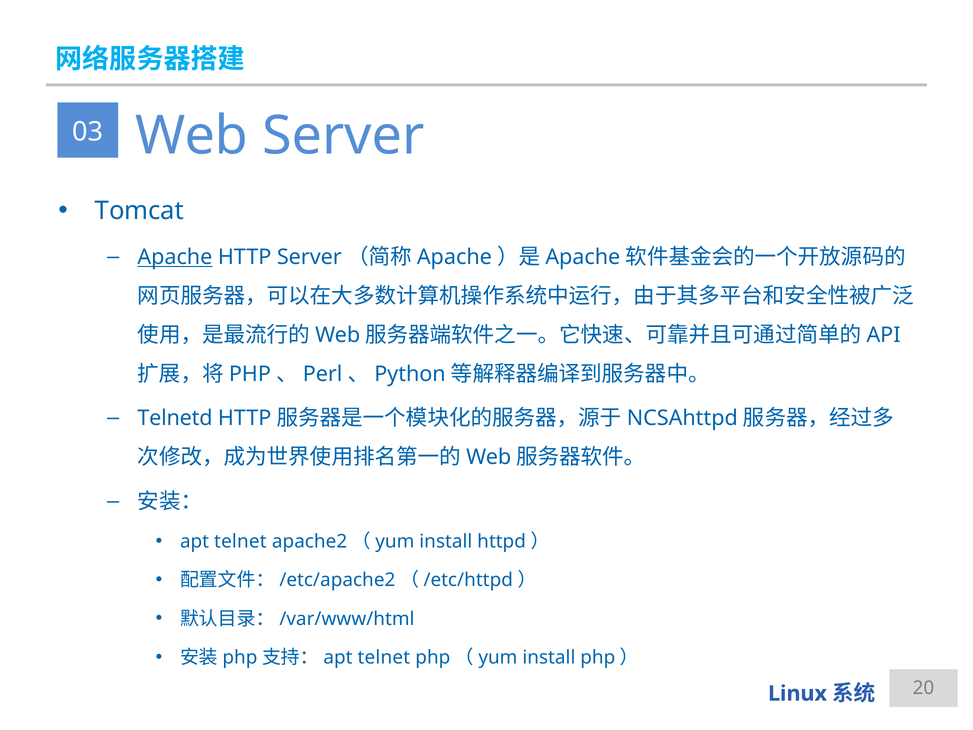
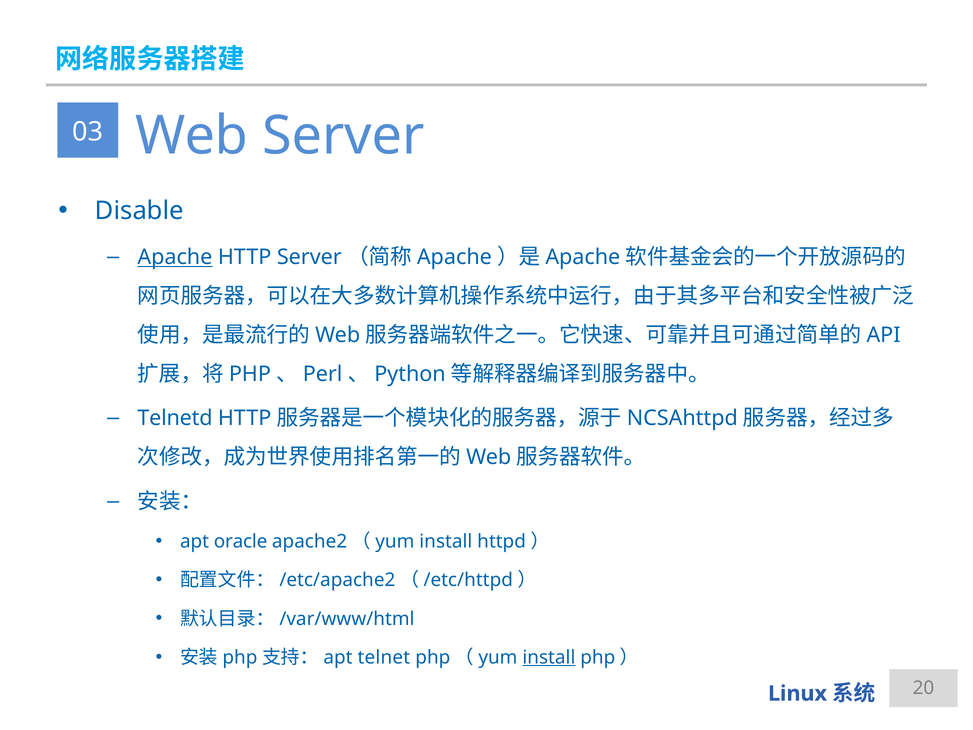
Tomcat: Tomcat -> Disable (139, 211)
apt telnet: telnet -> oracle (241, 541)
install underline: none -> present (549, 657)
